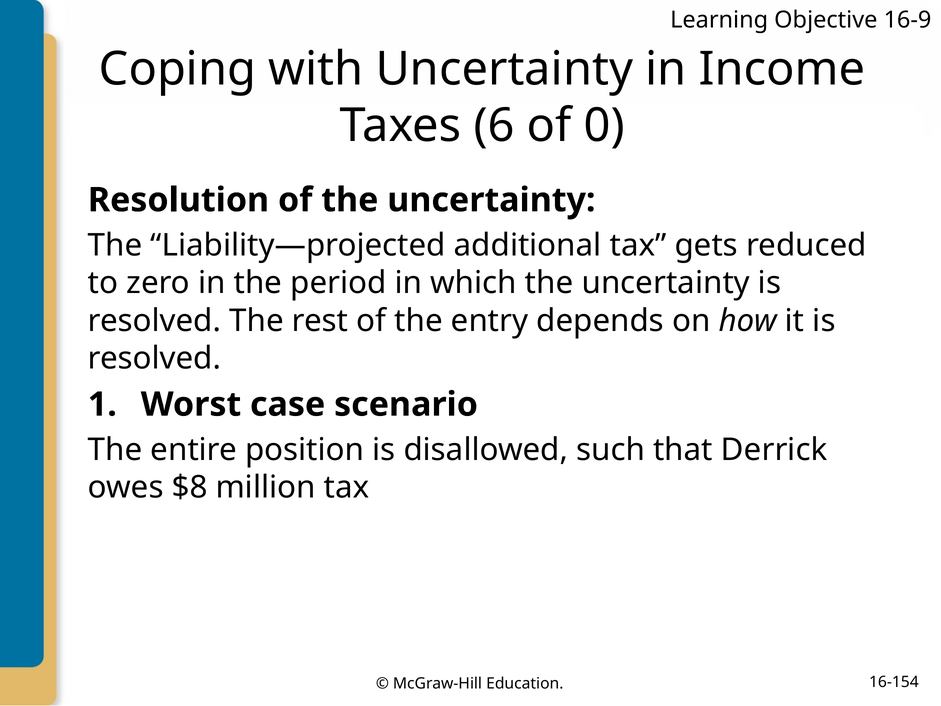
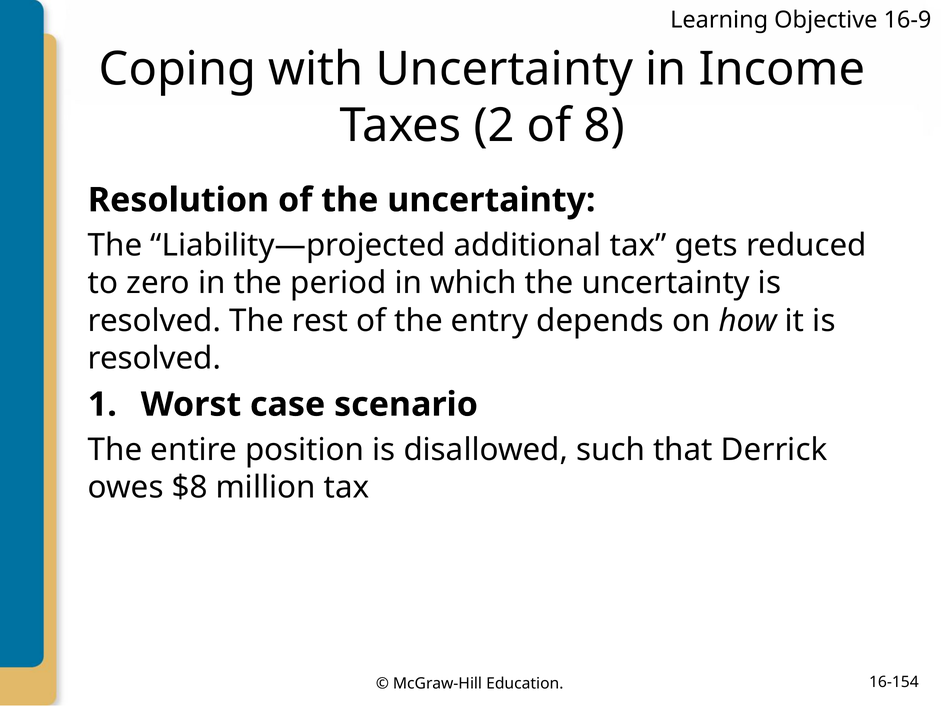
6: 6 -> 2 (494, 126)
0: 0 -> 8 (604, 126)
